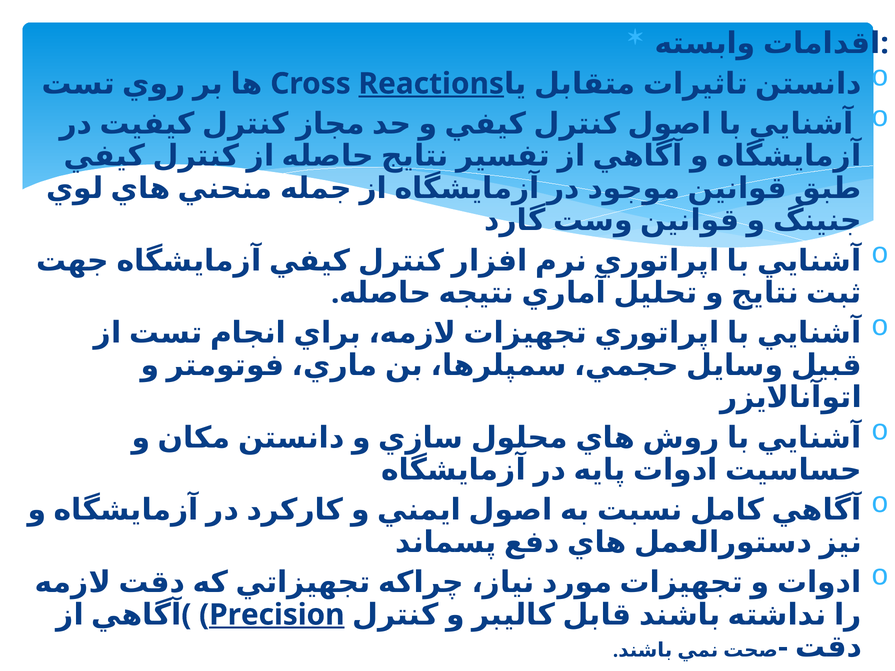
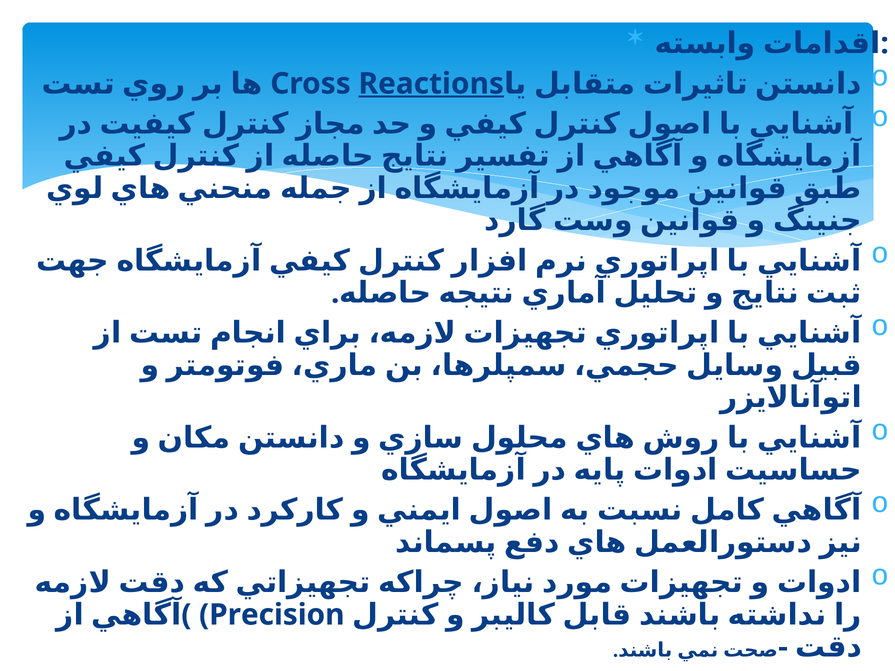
Precision underline: present -> none (277, 615)
